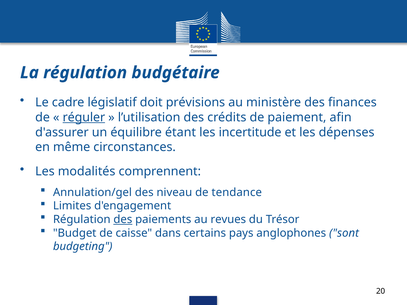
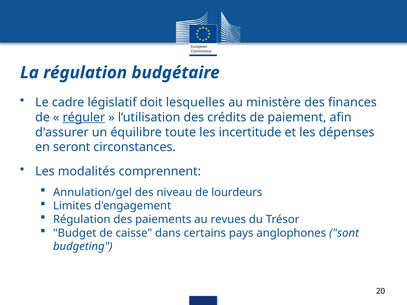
prévisions: prévisions -> lesquelles (195, 103)
étant: étant -> toute (181, 132)
même: même -> seront (72, 147)
tendance: tendance -> lourdeurs (237, 192)
des underline: present -> none (123, 220)
